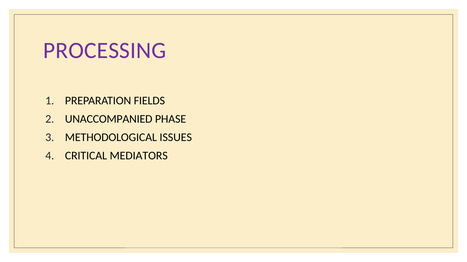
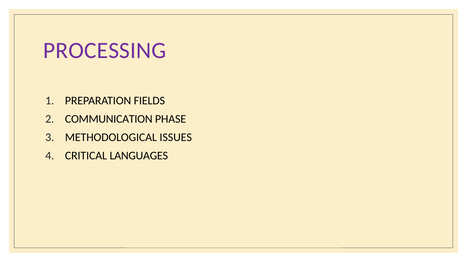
UNACCOMPANIED: UNACCOMPANIED -> COMMUNICATION (109, 119)
MEDIATORS: MEDIATORS -> LANGUAGES (139, 156)
